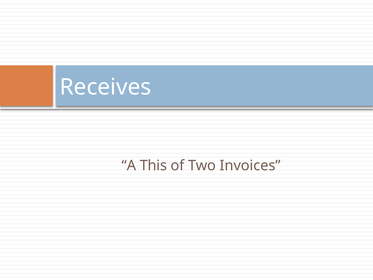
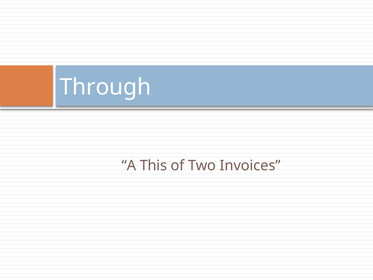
Receives: Receives -> Through (105, 87)
